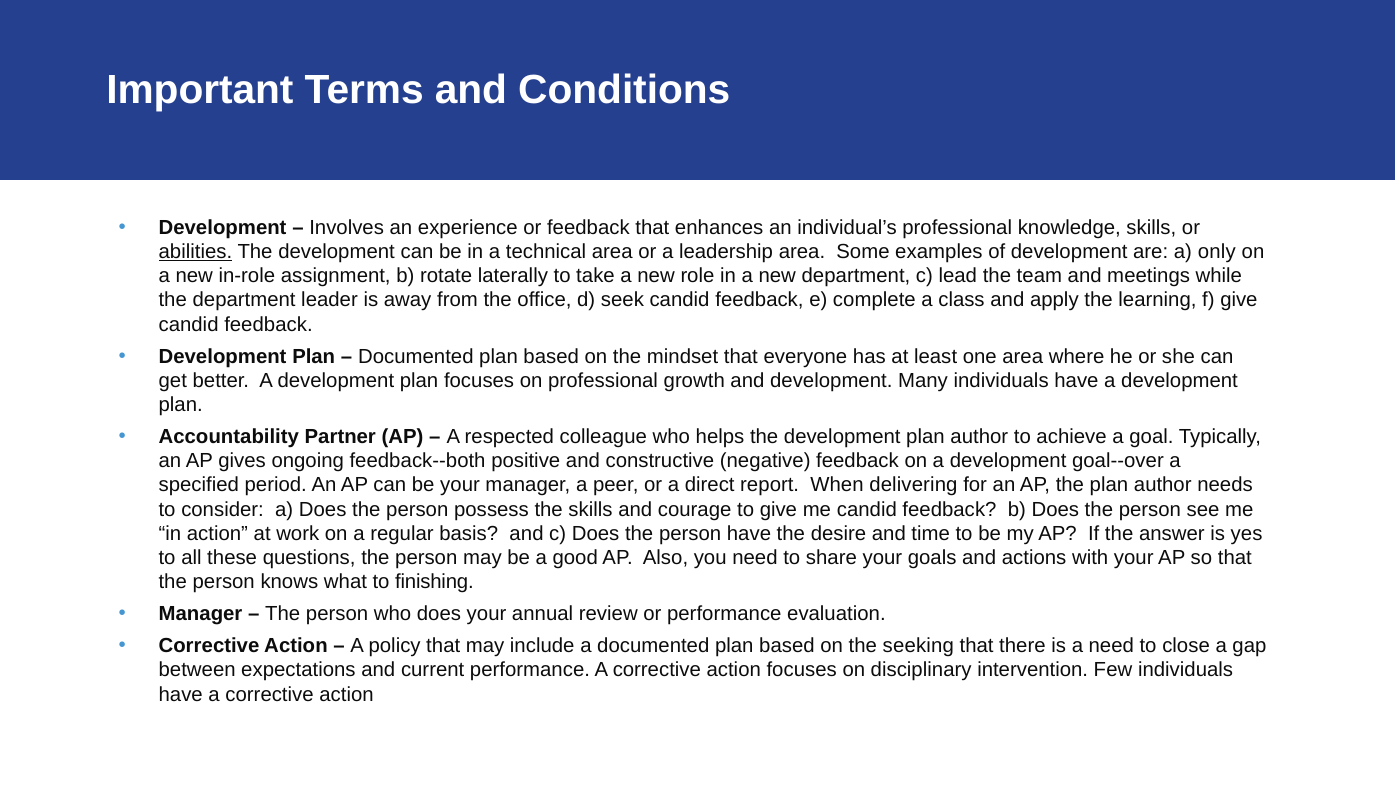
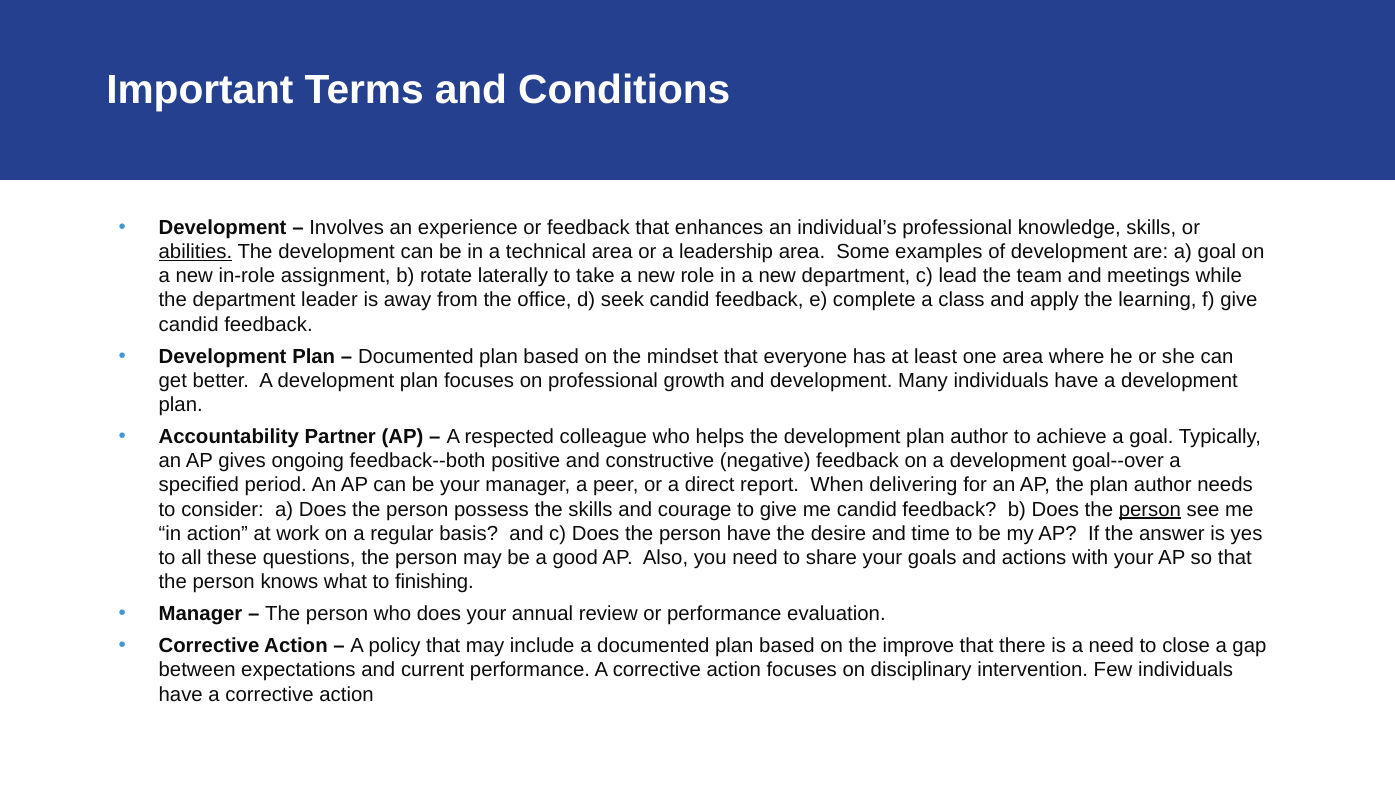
are a only: only -> goal (1217, 252)
person underline: none -> present (1150, 509)
seeking: seeking -> improve (918, 646)
